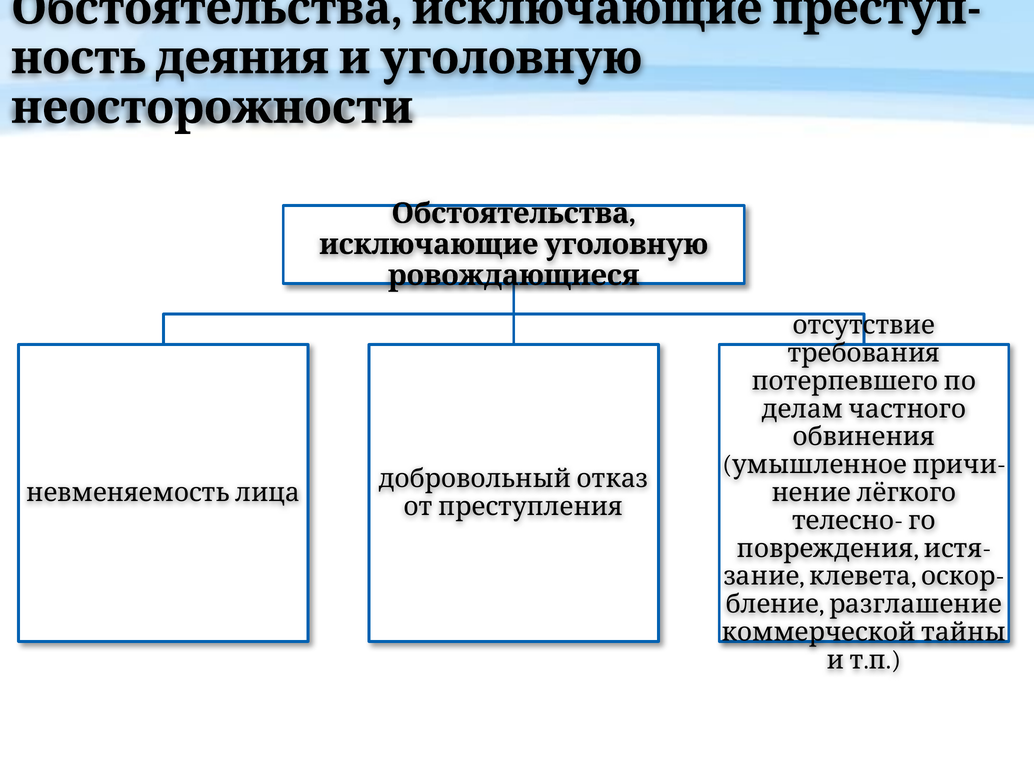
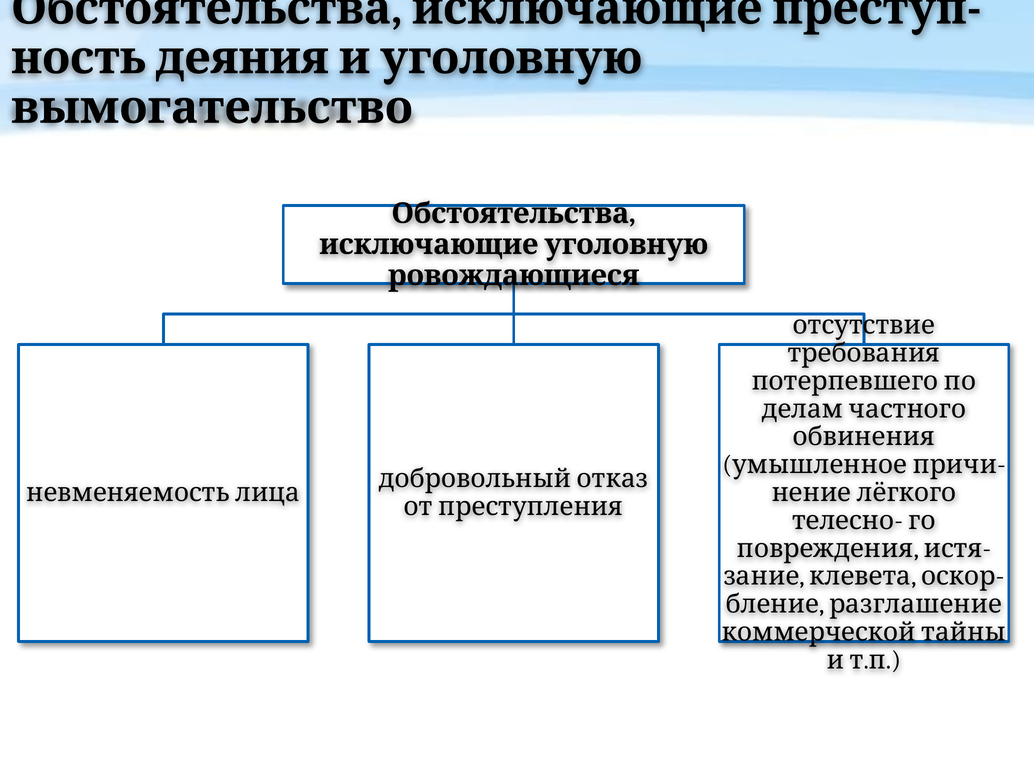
неосторожности: неосторожности -> вымогательство (212, 108)
